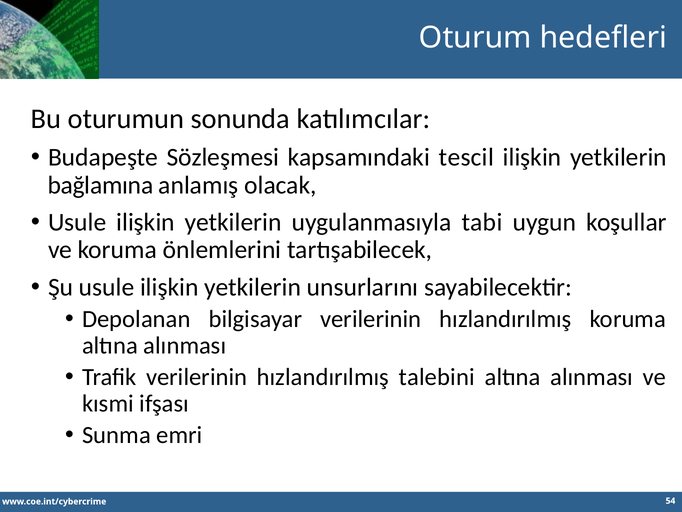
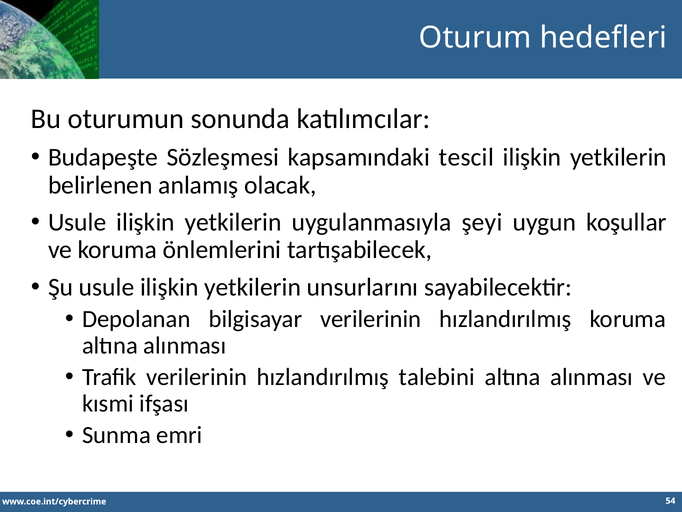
bağlamına: bağlamına -> belirlenen (100, 185)
tabi: tabi -> şeyi (482, 222)
